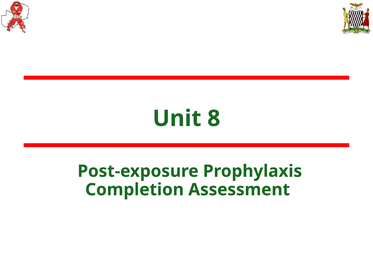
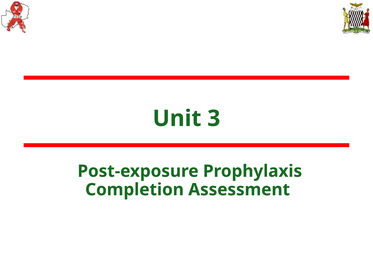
8: 8 -> 3 (214, 118)
